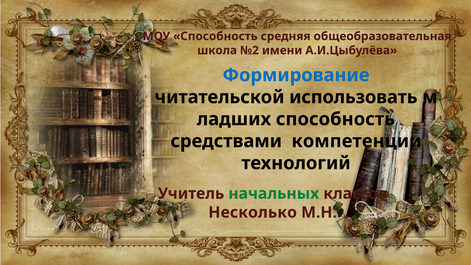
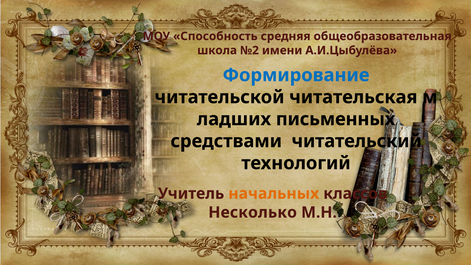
использовать: использовать -> читательская (353, 97)
способность: способность -> письменных (336, 119)
компетенции: компетенции -> читательский (357, 141)
начальных colour: green -> orange (274, 194)
